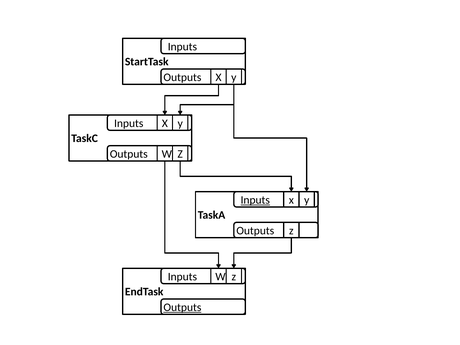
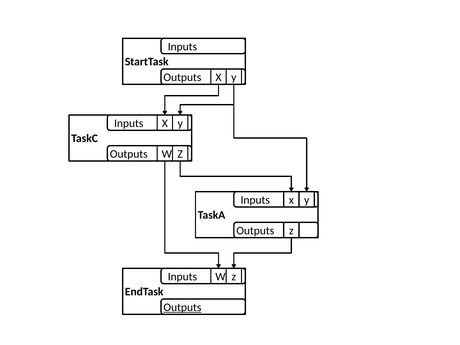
Inputs underline: present -> none (255, 200)
